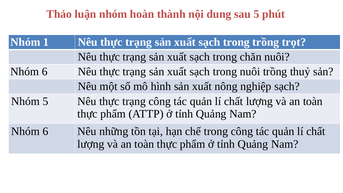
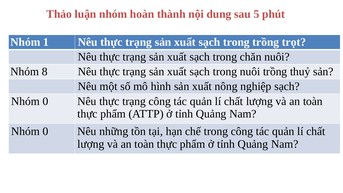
6: 6 -> 8 (45, 72)
5: 5 -> 0 (45, 101)
6: 6 -> 0 (45, 131)
